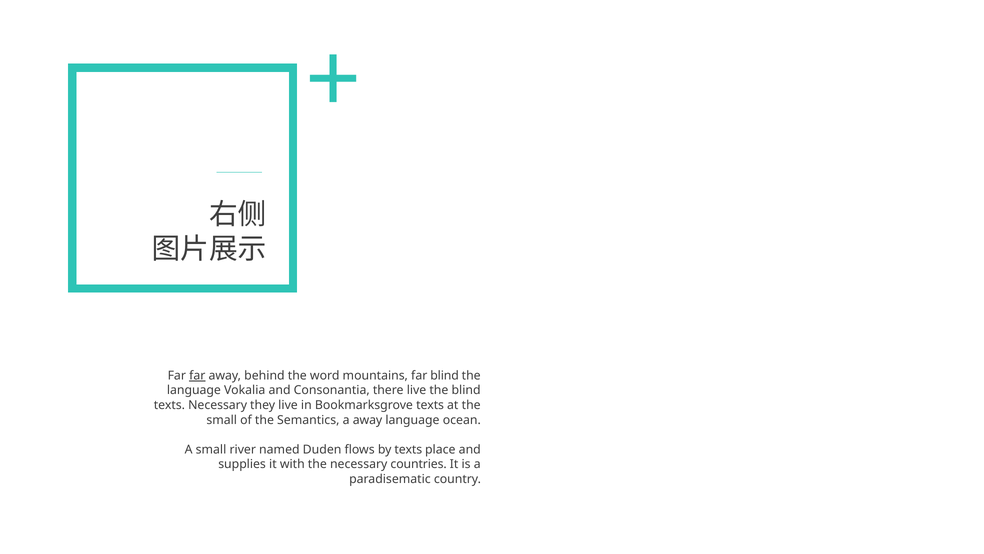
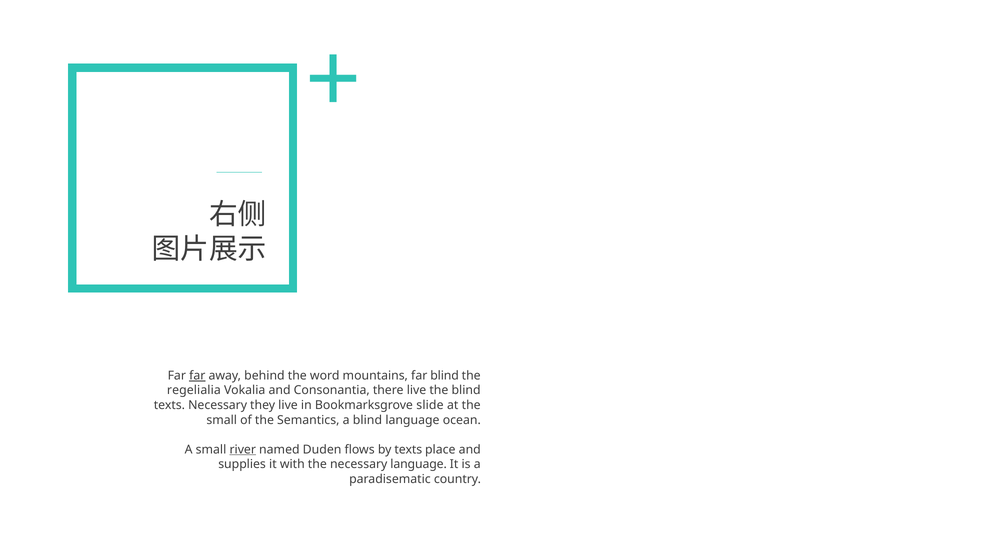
language: language -> regelialia (194, 390)
Bookmarksgrove texts: texts -> slide (430, 405)
a away: away -> blind (367, 420)
river underline: none -> present (243, 449)
necessary countries: countries -> language (419, 464)
